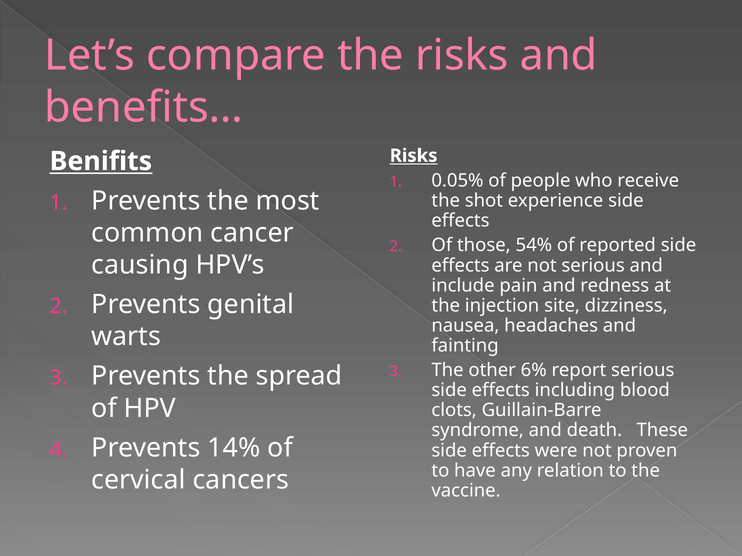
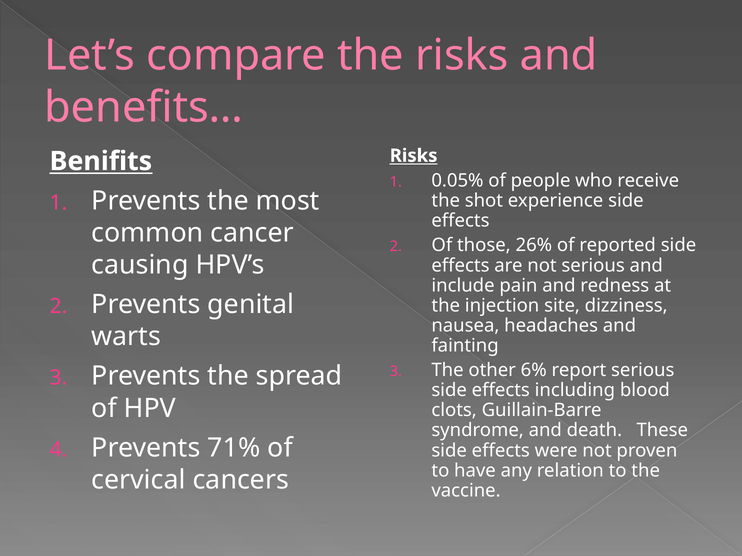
54%: 54% -> 26% (534, 246)
14%: 14% -> 71% (234, 448)
